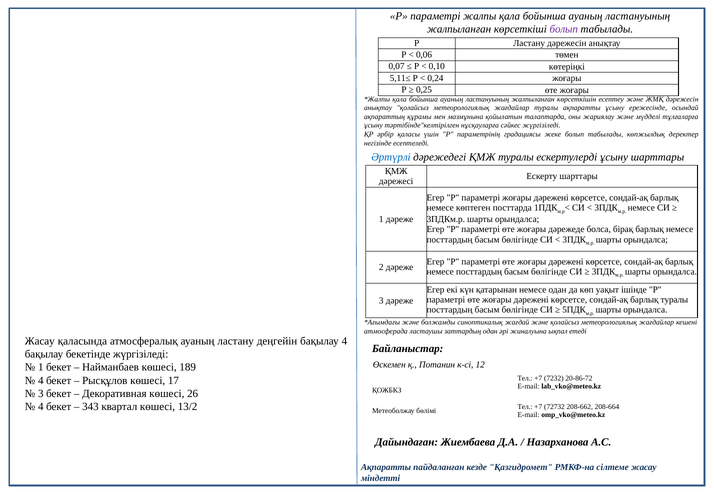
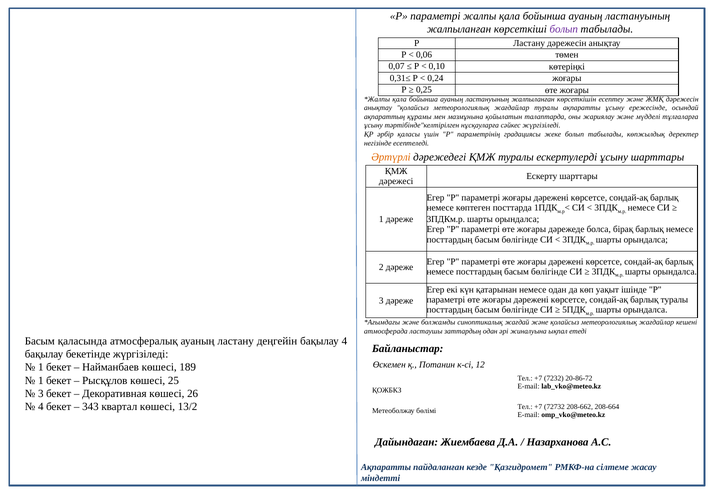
5,11≤: 5,11≤ -> 0,31≤ (400, 78)
Әртүрлі colour: blue -> orange (391, 157)
Жасау: Жасау -> Басым (40, 341)
4: 4 -> 1 (41, 381)
17: 17 -> 25 (173, 381)
